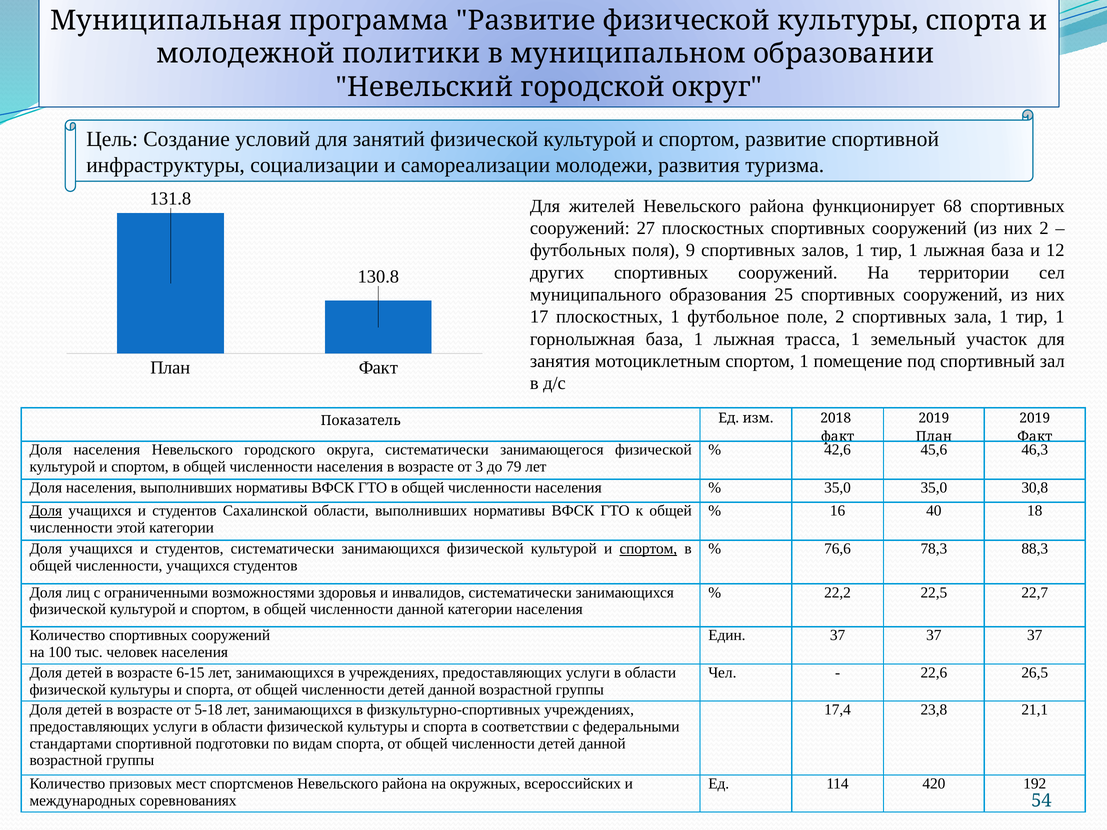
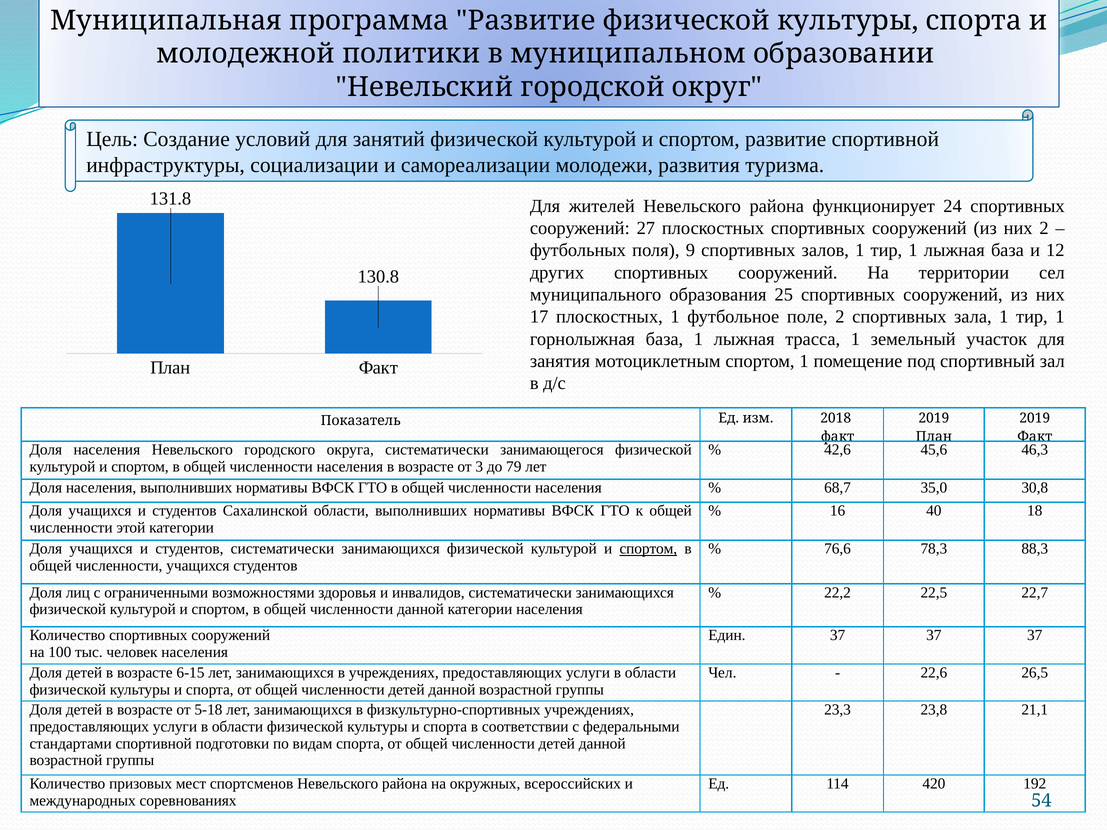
68: 68 -> 24 (953, 206)
35,0: 35,0 -> 68,7 (838, 488)
Доля underline: present -> none (46, 511)
17,4: 17,4 -> 23,3 (838, 710)
